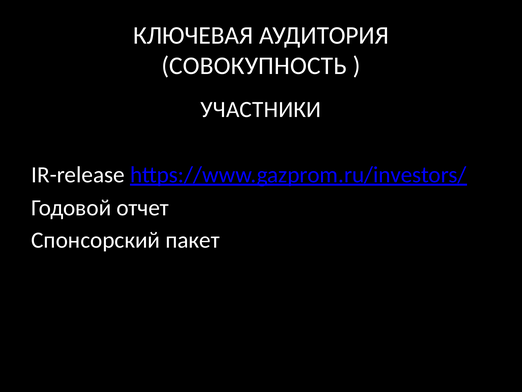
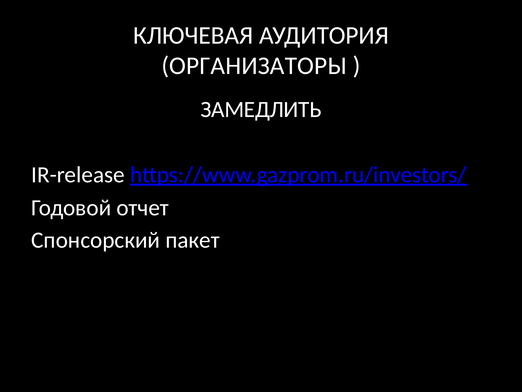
СОВОКУПНОСТЬ: СОВОКУПНОСТЬ -> ОРГАНИЗАТОРЫ (254, 66)
УЧАСТНИКИ: УЧАСТНИКИ -> ЗАМЕДЛИТЬ (261, 110)
